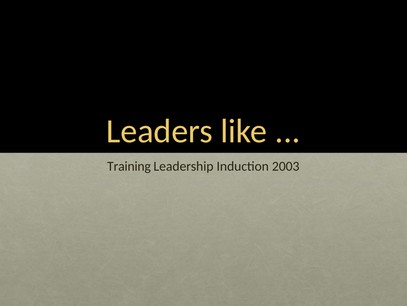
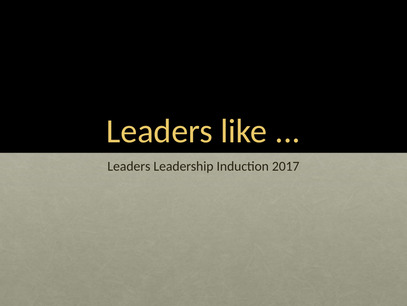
Training: Training -> Leaders (129, 166)
2003: 2003 -> 2017 (286, 166)
